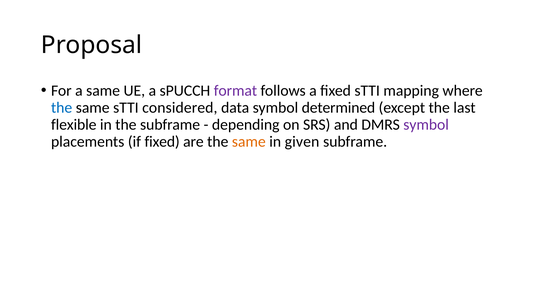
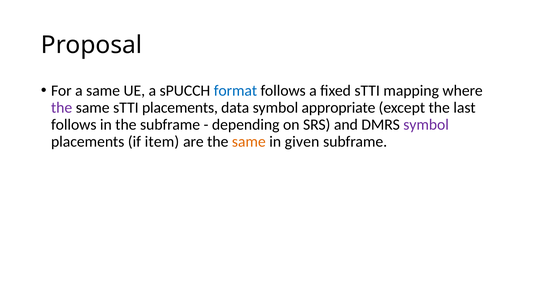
format colour: purple -> blue (235, 91)
the colour: blue -> purple (62, 108)
sTTI considered: considered -> placements (180, 108)
determined: determined -> appropriate (338, 108)
flexible: flexible -> follows (74, 125)
if fixed: fixed -> item (162, 142)
